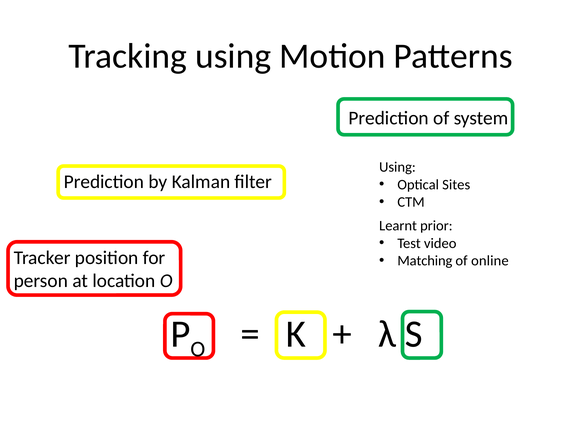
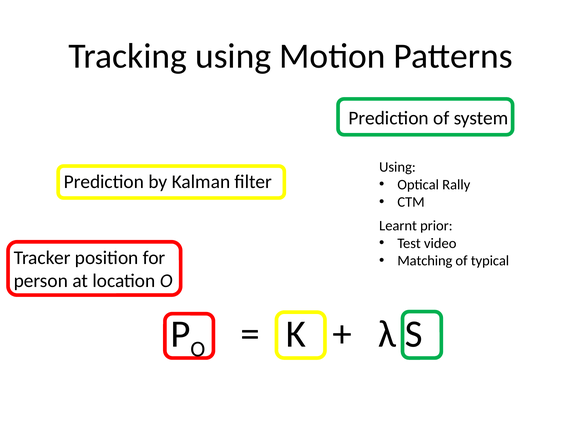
Sites: Sites -> Rally (456, 185)
online: online -> typical (490, 261)
